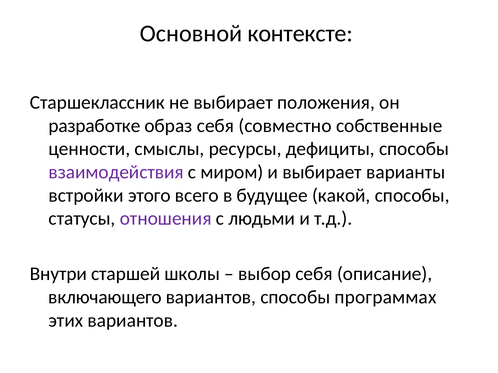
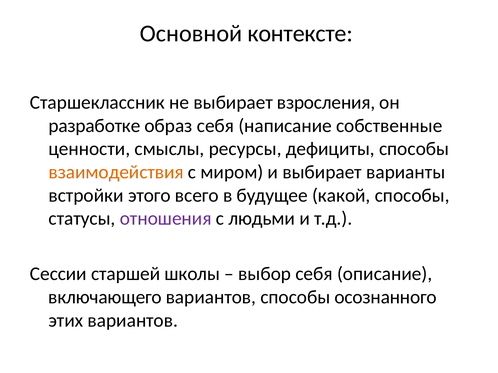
положения: положения -> взросления (326, 103)
совместно: совместно -> написание (285, 126)
взаимодействия colour: purple -> orange (116, 172)
Внутри: Внутри -> Сессии (58, 274)
программах: программах -> осознанного (386, 298)
